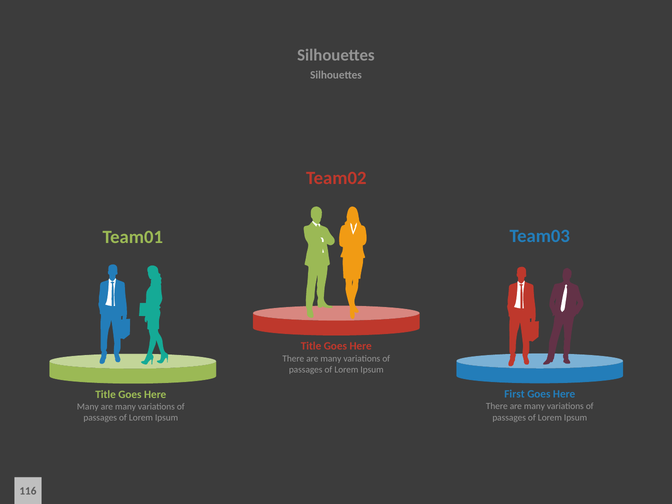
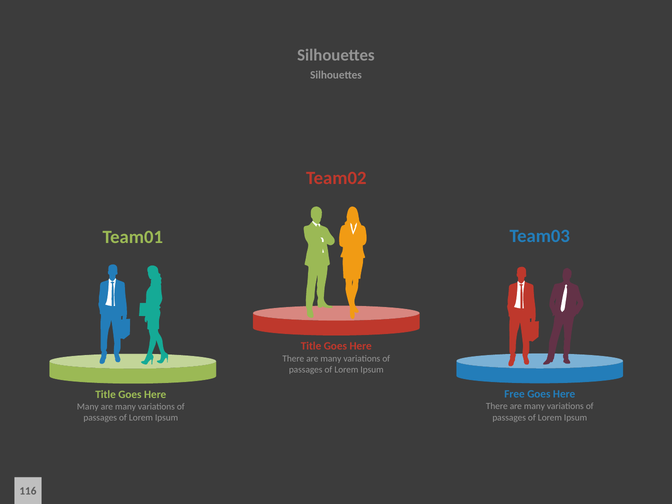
First: First -> Free (514, 394)
